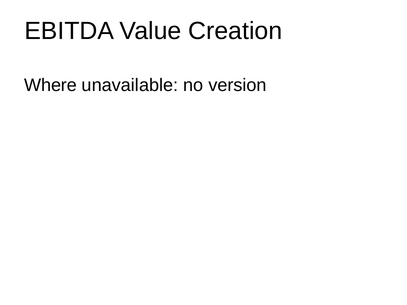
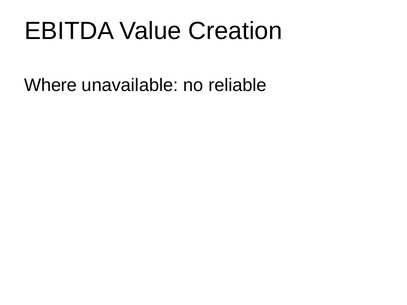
version: version -> reliable (238, 85)
